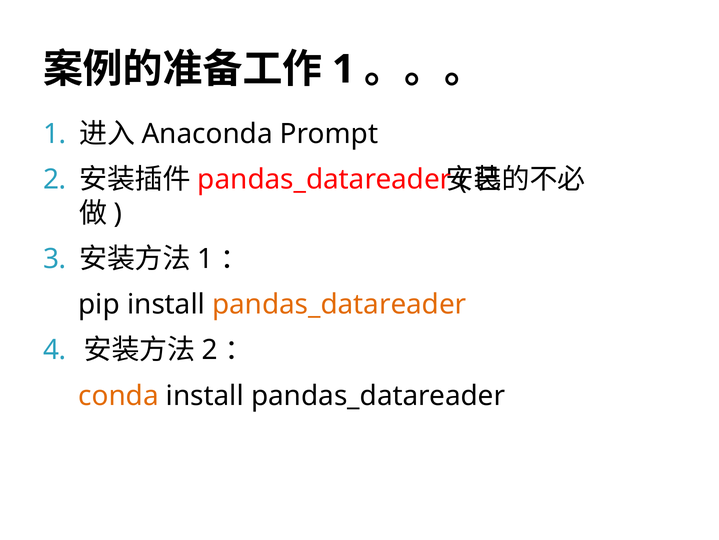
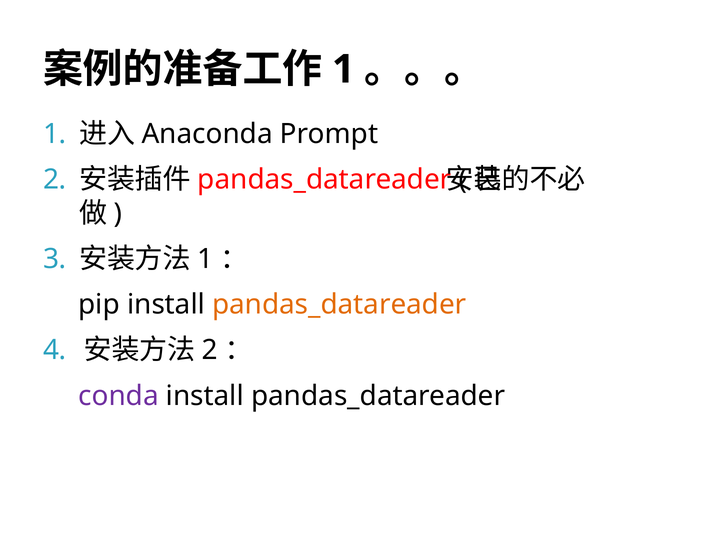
conda colour: orange -> purple (119, 395)
